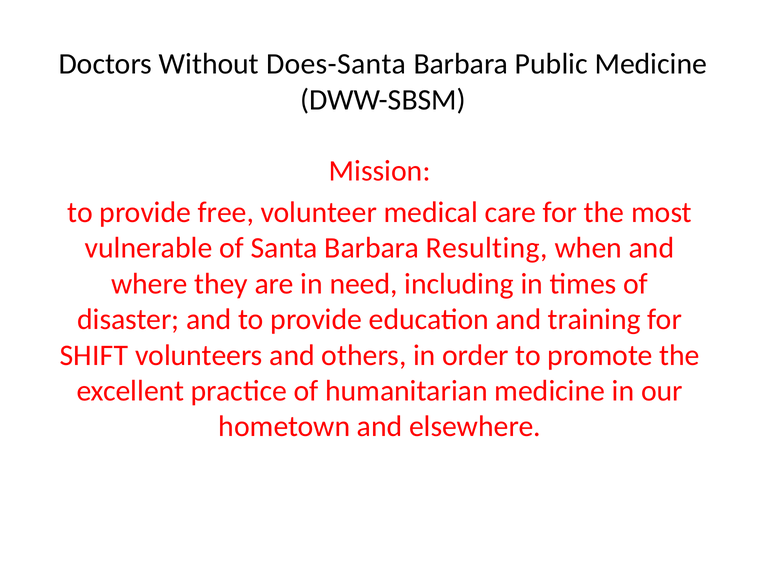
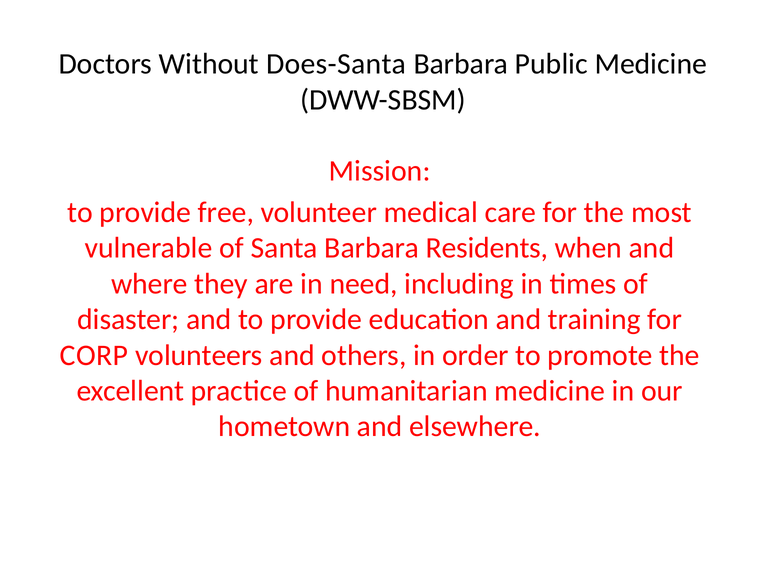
Resulting: Resulting -> Residents (487, 248)
SHIFT: SHIFT -> CORP (94, 355)
